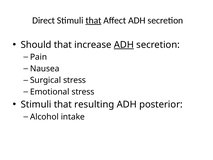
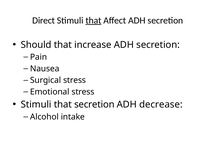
ADH underline: present -> none (124, 45)
that resulting: resulting -> secretion (94, 104)
posterior: posterior -> decrease (161, 104)
